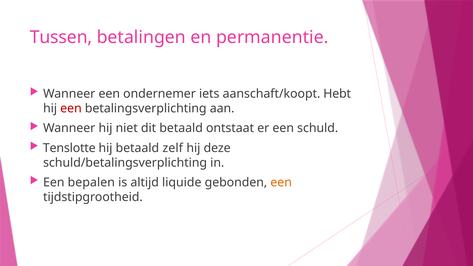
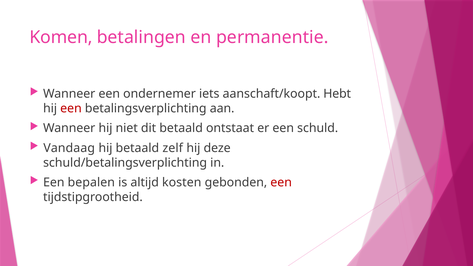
Tussen: Tussen -> Komen (61, 37)
Tenslotte: Tenslotte -> Vandaag (69, 148)
liquide: liquide -> kosten (182, 182)
een colour: orange -> red (281, 182)
